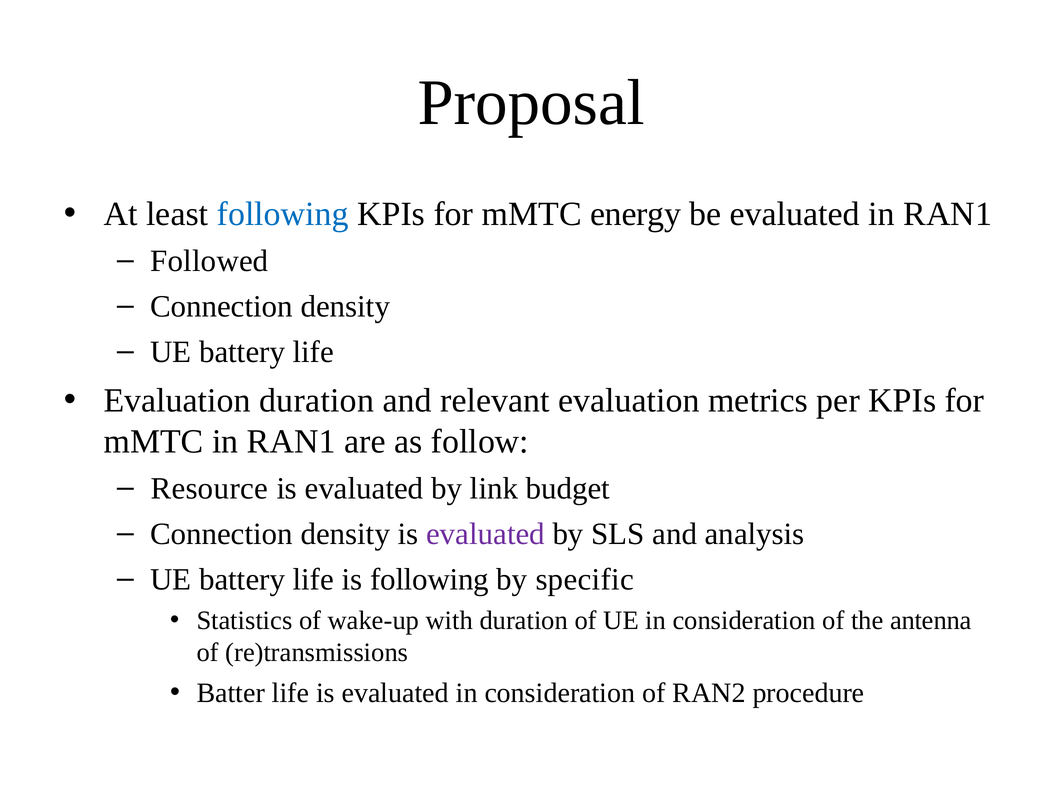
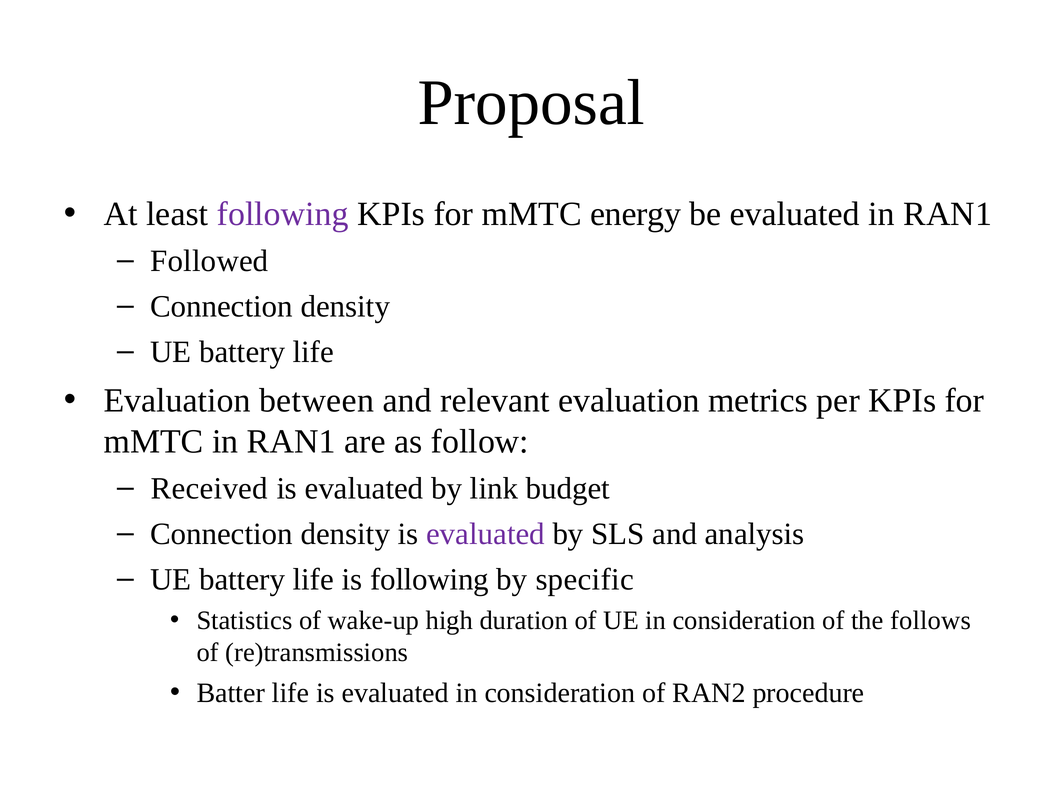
following colour: blue -> purple (283, 214)
Evaluation duration: duration -> between (317, 401)
Resource: Resource -> Received (209, 488)
with: with -> high (449, 621)
antenna: antenna -> follows (931, 621)
